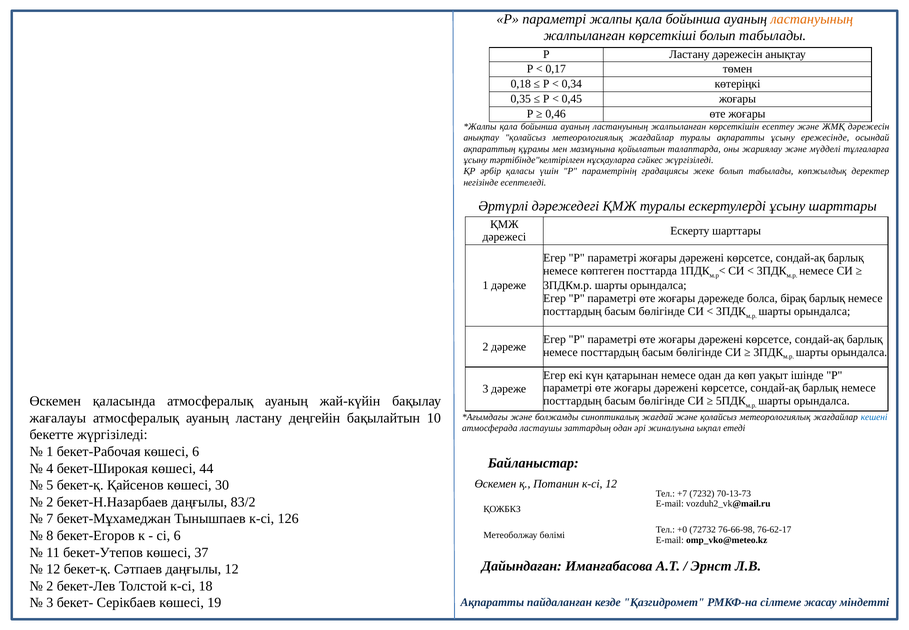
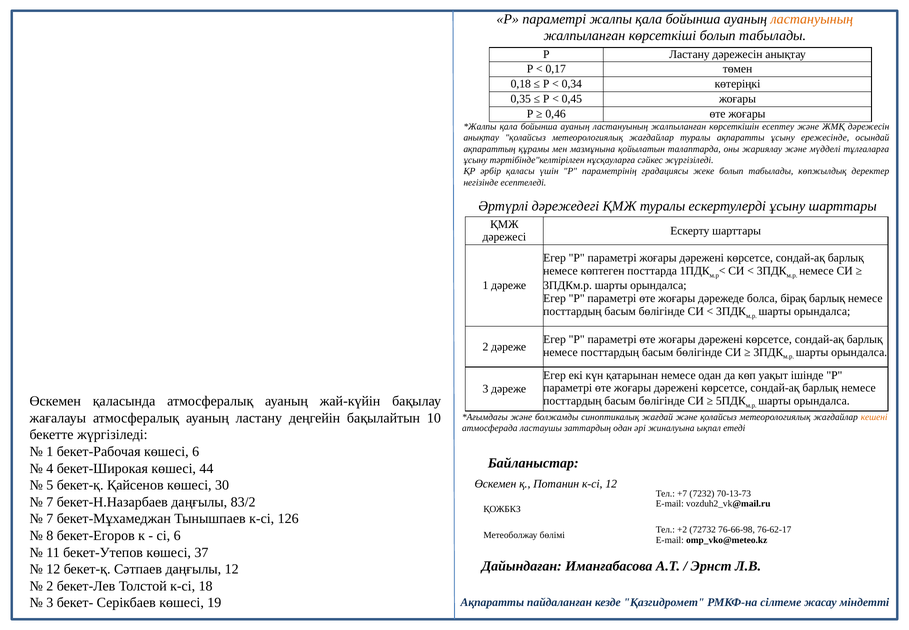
кешені colour: blue -> orange (874, 416)
2: 2 -> 7 (50, 501)
+0: +0 -> +2 (682, 529)
